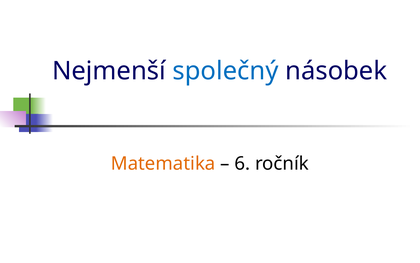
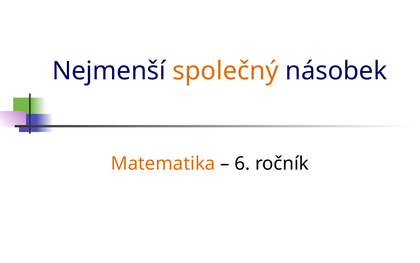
společný colour: blue -> orange (225, 71)
